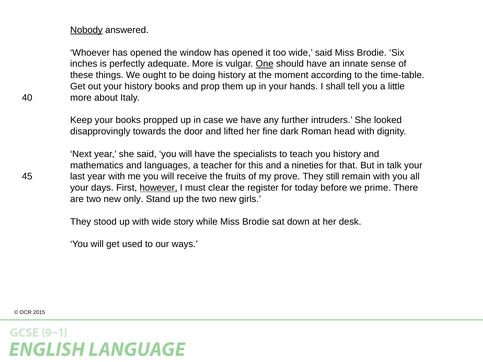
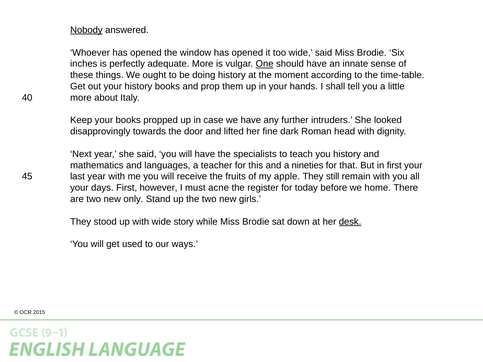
in talk: talk -> first (394, 165)
prove: prove -> apple (287, 177)
however underline: present -> none (159, 188)
clear: clear -> acne (219, 188)
prime: prime -> home (378, 188)
desk underline: none -> present (350, 222)
